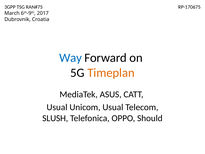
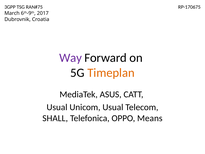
Way colour: blue -> purple (71, 58)
SLUSH: SLUSH -> SHALL (55, 118)
Should: Should -> Means (150, 118)
